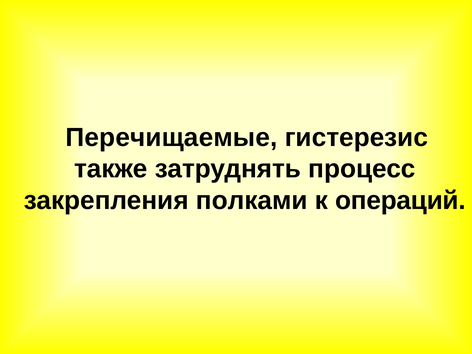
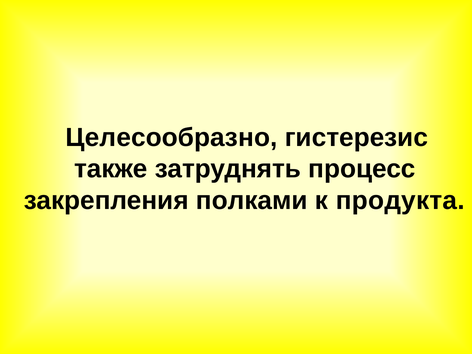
Перечищаемые: Перечищаемые -> Целесообразно (172, 137)
операций: операций -> продукта (400, 200)
